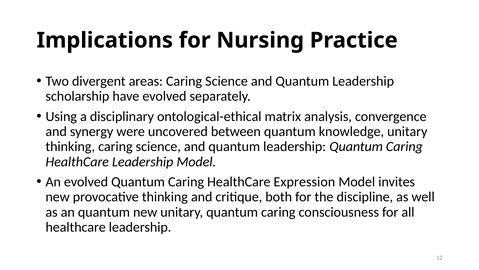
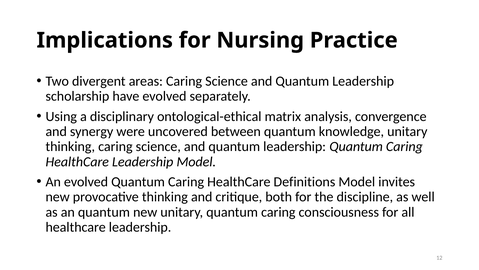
Expression: Expression -> Definitions (304, 182)
